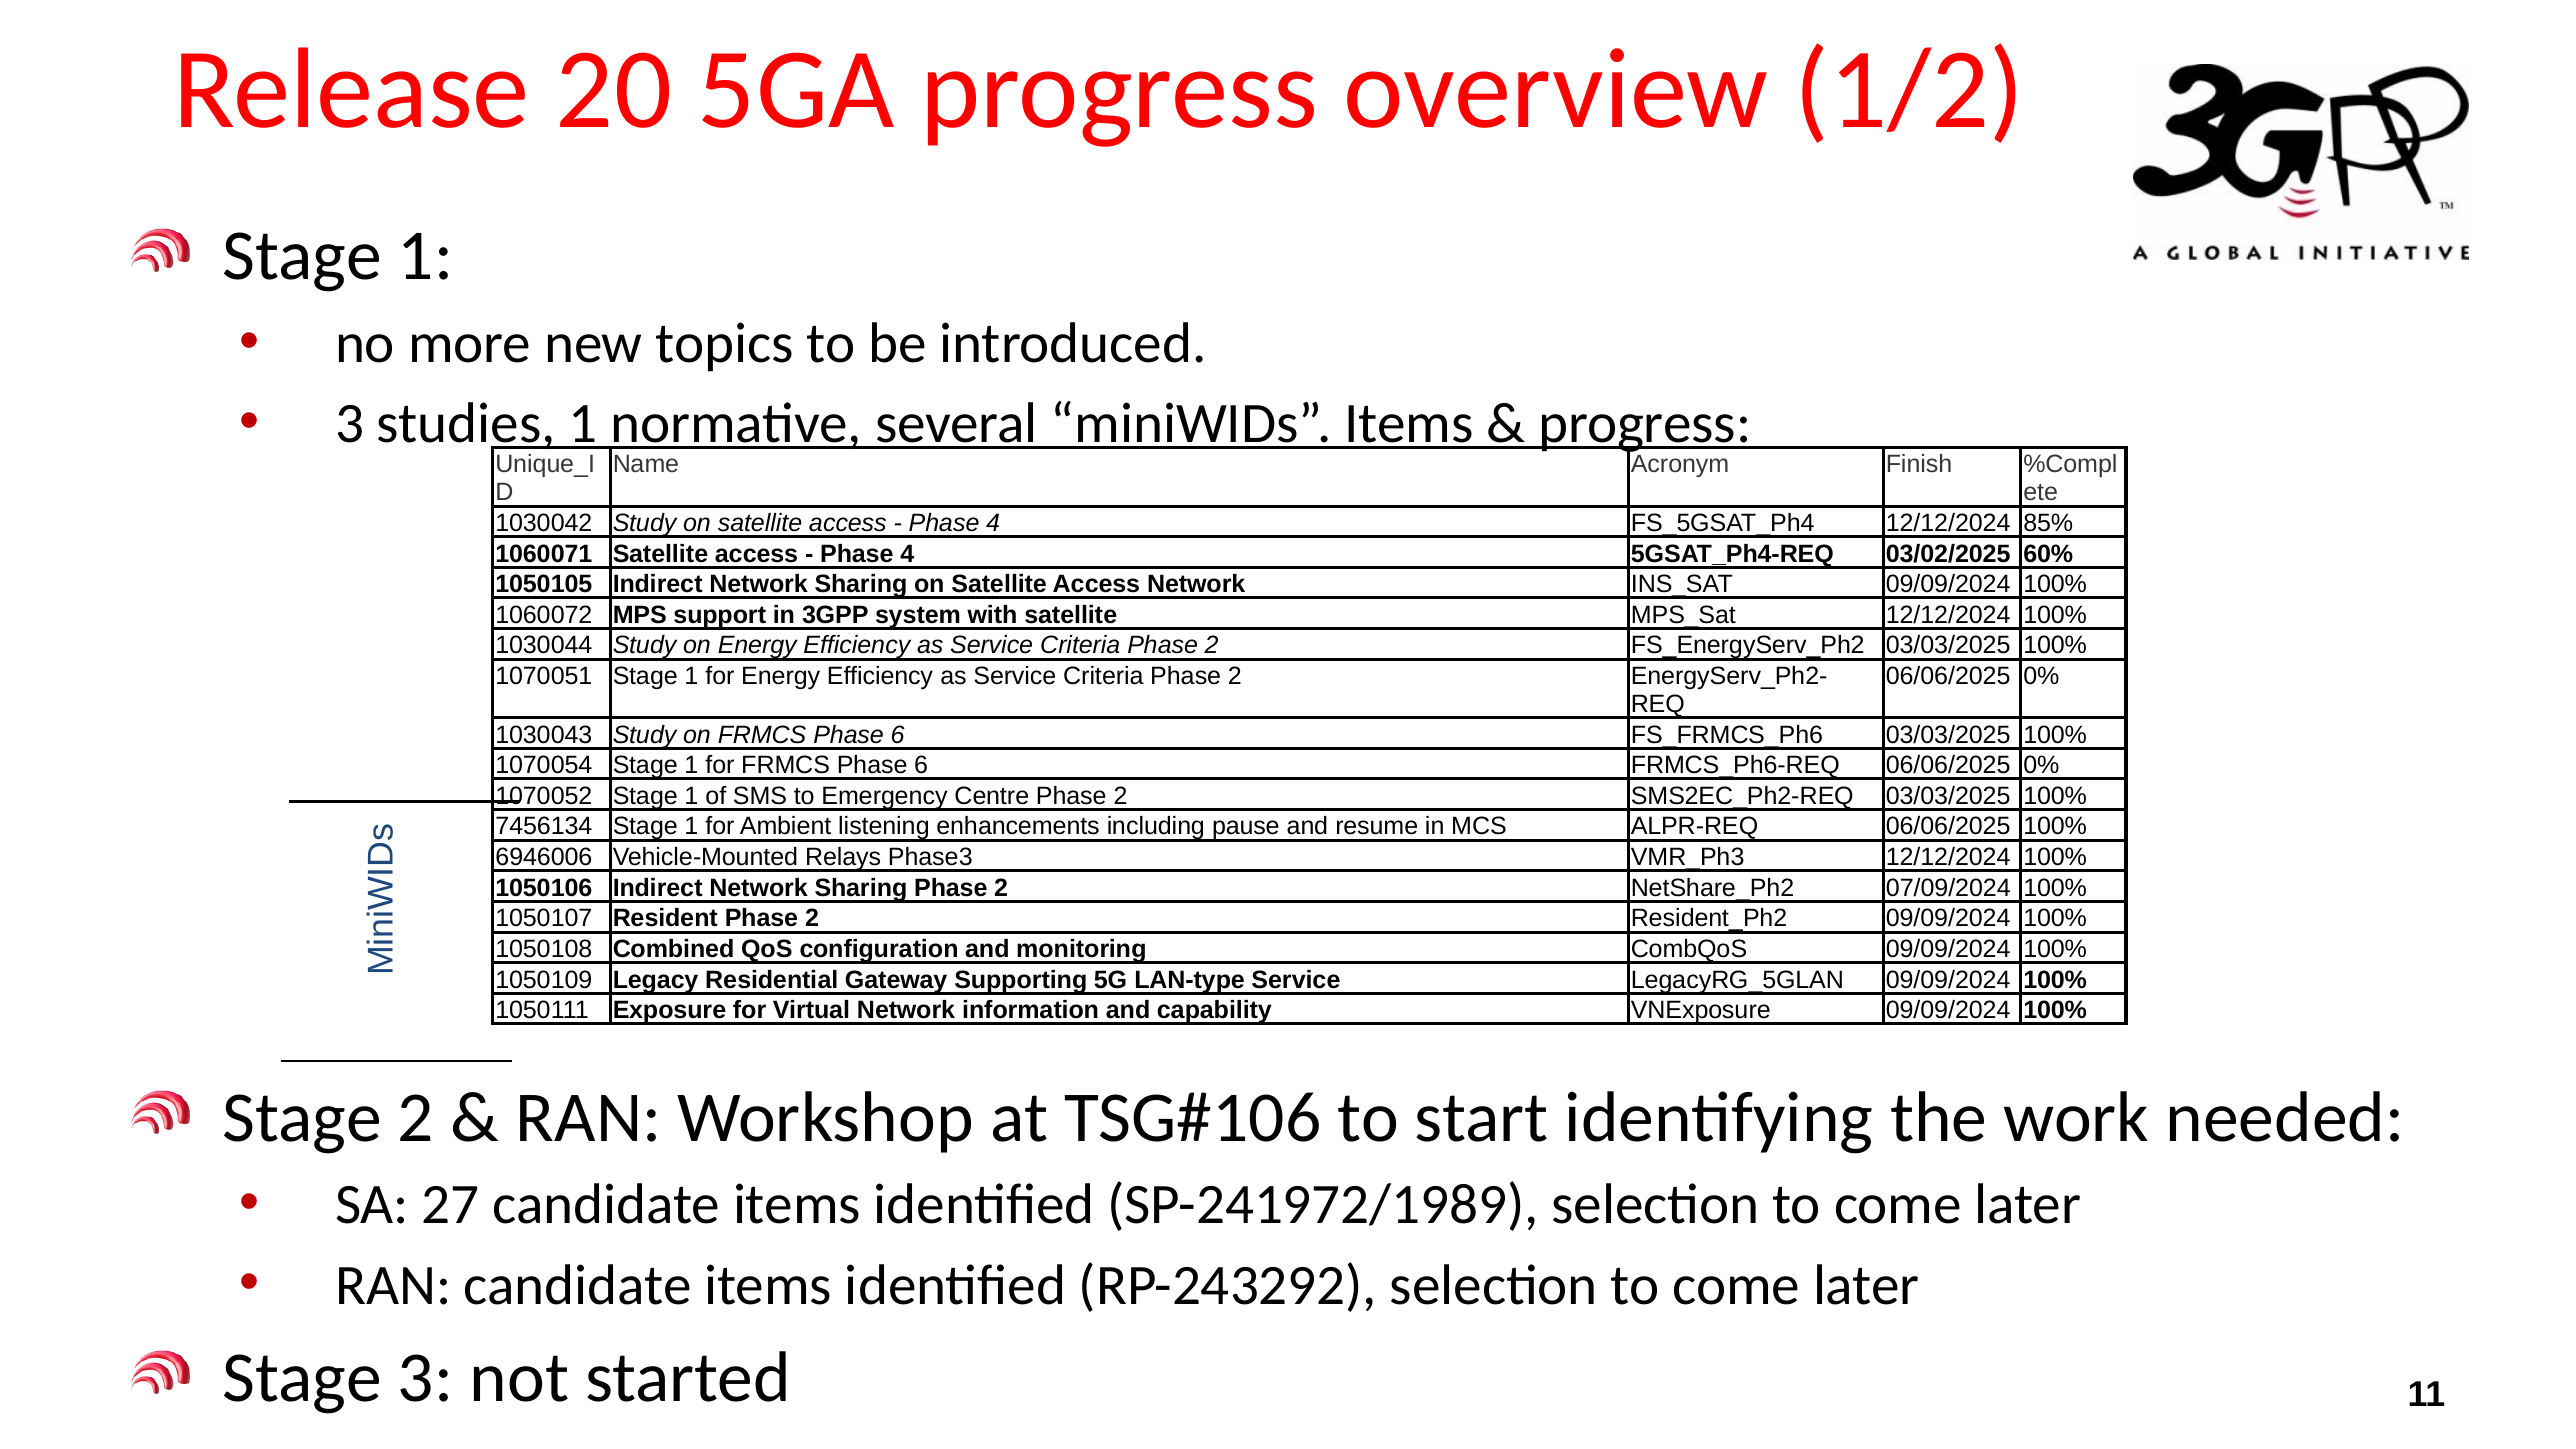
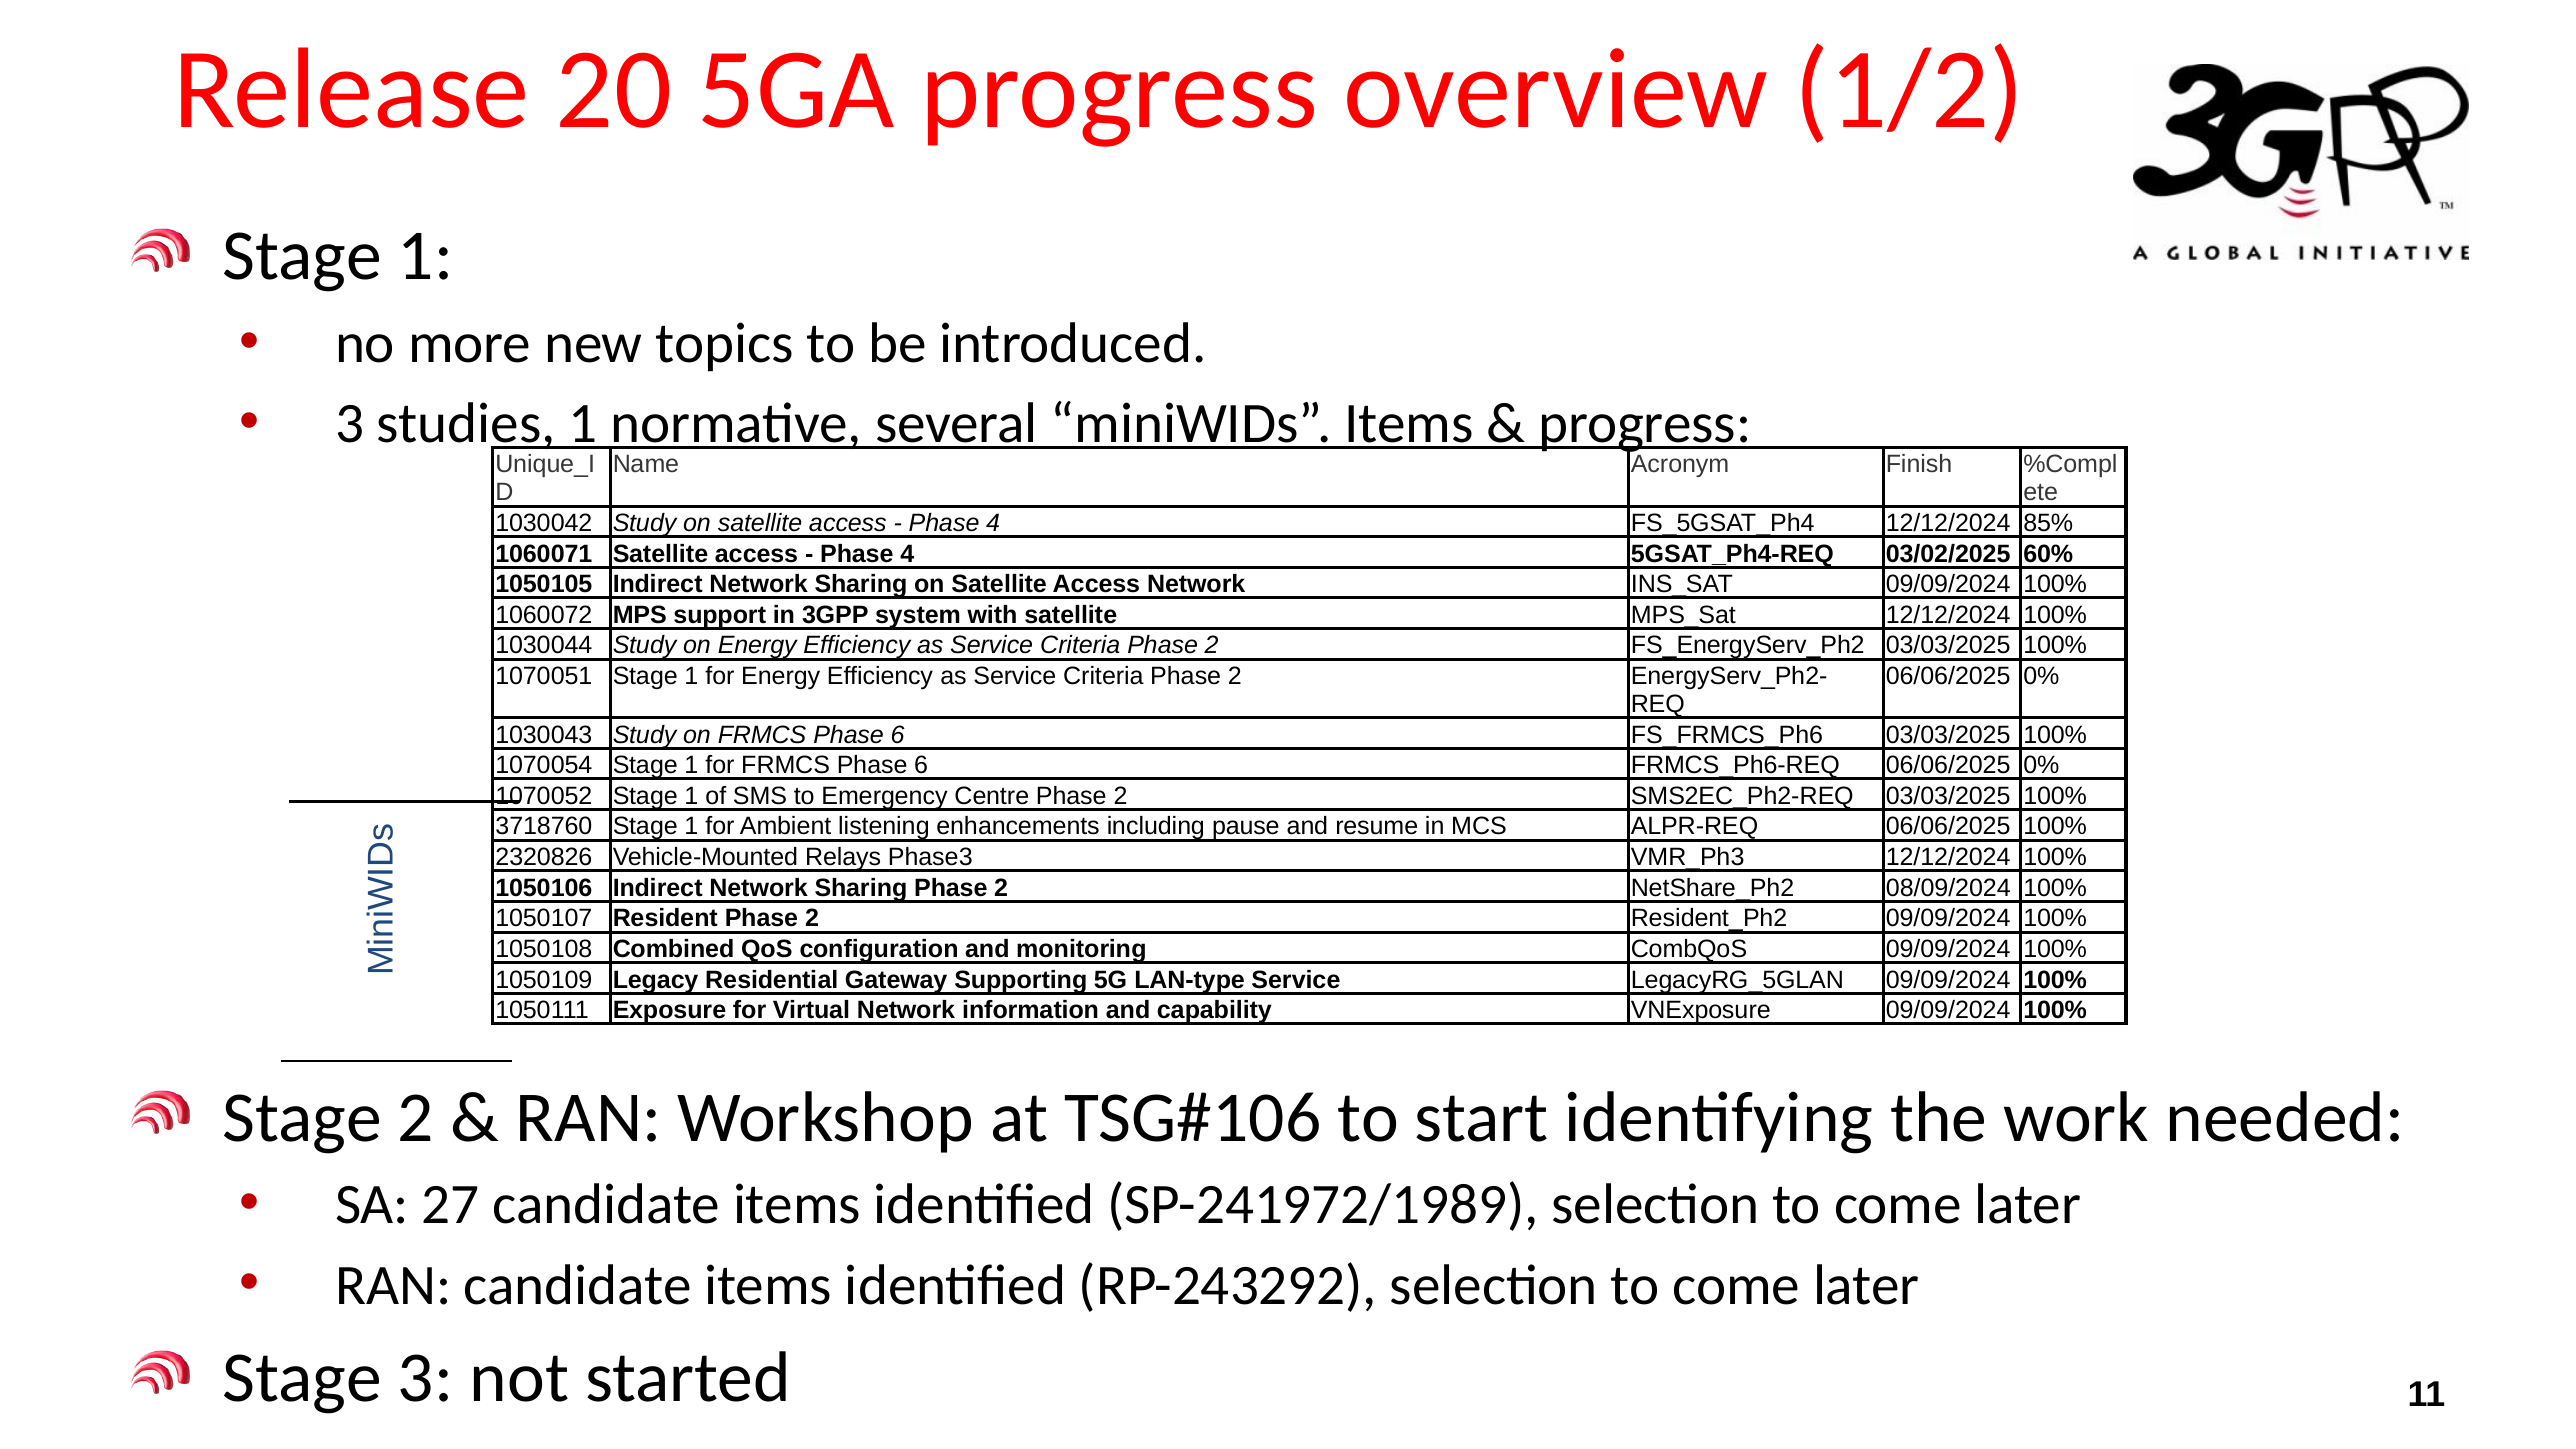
7456134: 7456134 -> 3718760 (544, 827)
6946006: 6946006 -> 2320826 (544, 857)
07/09/2024: 07/09/2024 -> 08/09/2024 (1948, 888)
